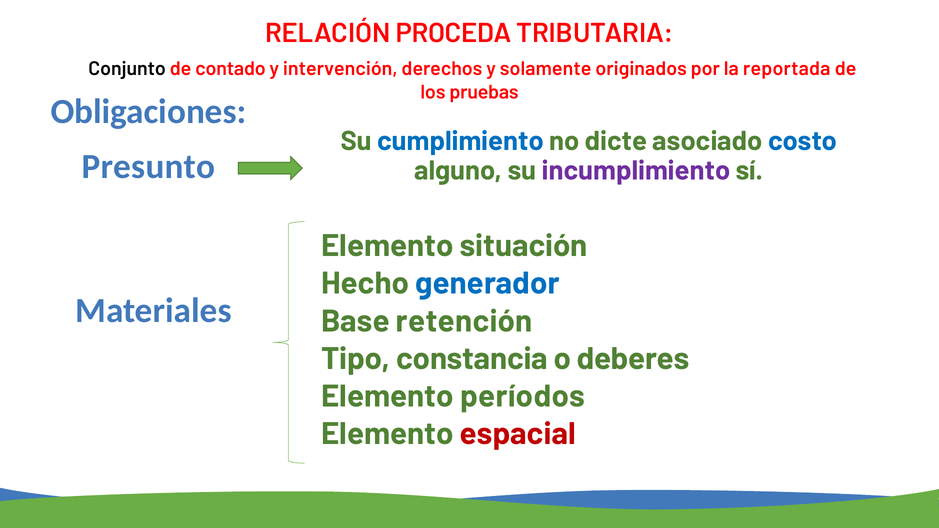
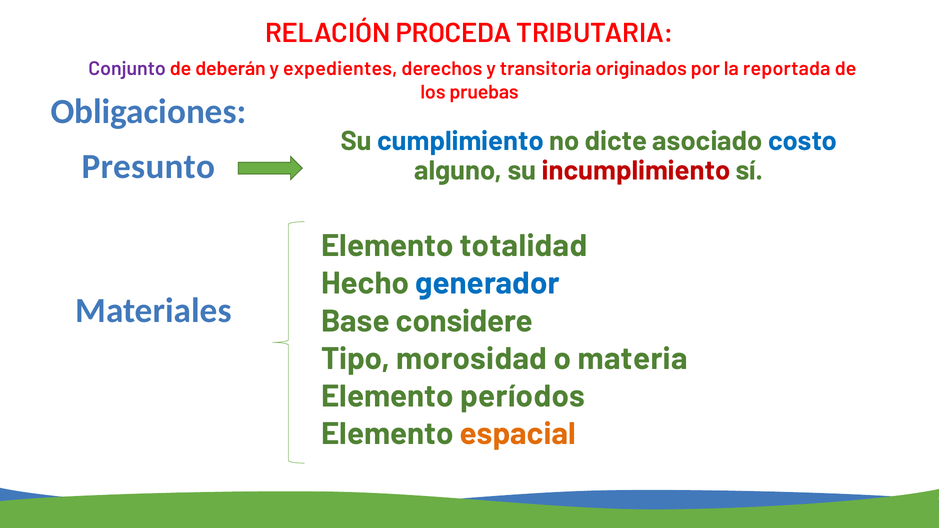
Conjunto colour: black -> purple (127, 69)
contado: contado -> deberán (231, 69)
intervención: intervención -> expedientes (340, 69)
solamente: solamente -> transitoria (546, 69)
incumplimiento colour: purple -> red (636, 171)
situación: situación -> totalidad (524, 246)
retención: retención -> considere (465, 321)
constancia: constancia -> morosidad (472, 359)
deberes: deberes -> materia (633, 359)
espacial colour: red -> orange (518, 434)
